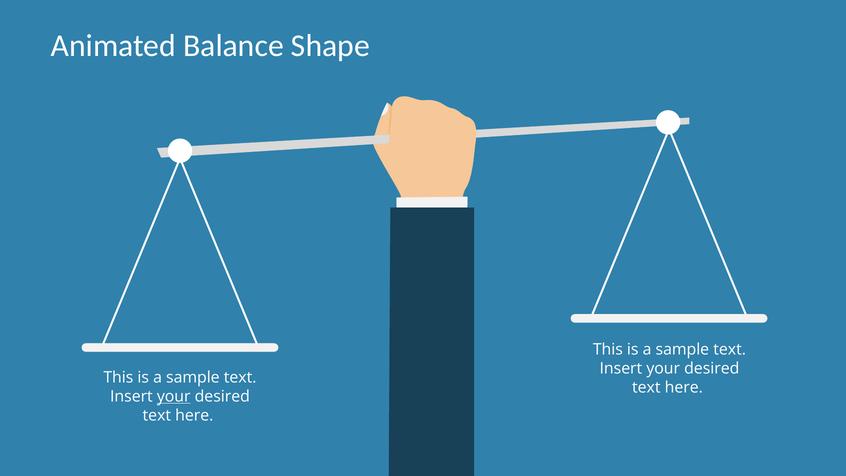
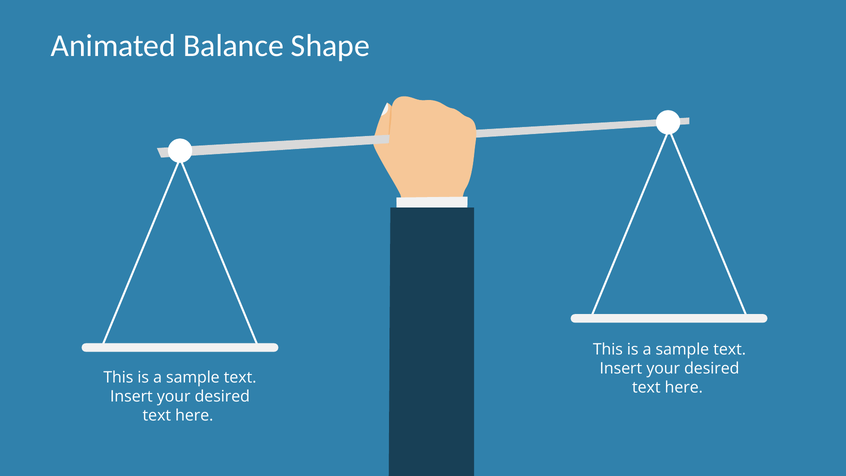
your underline: present -> none (174, 396)
